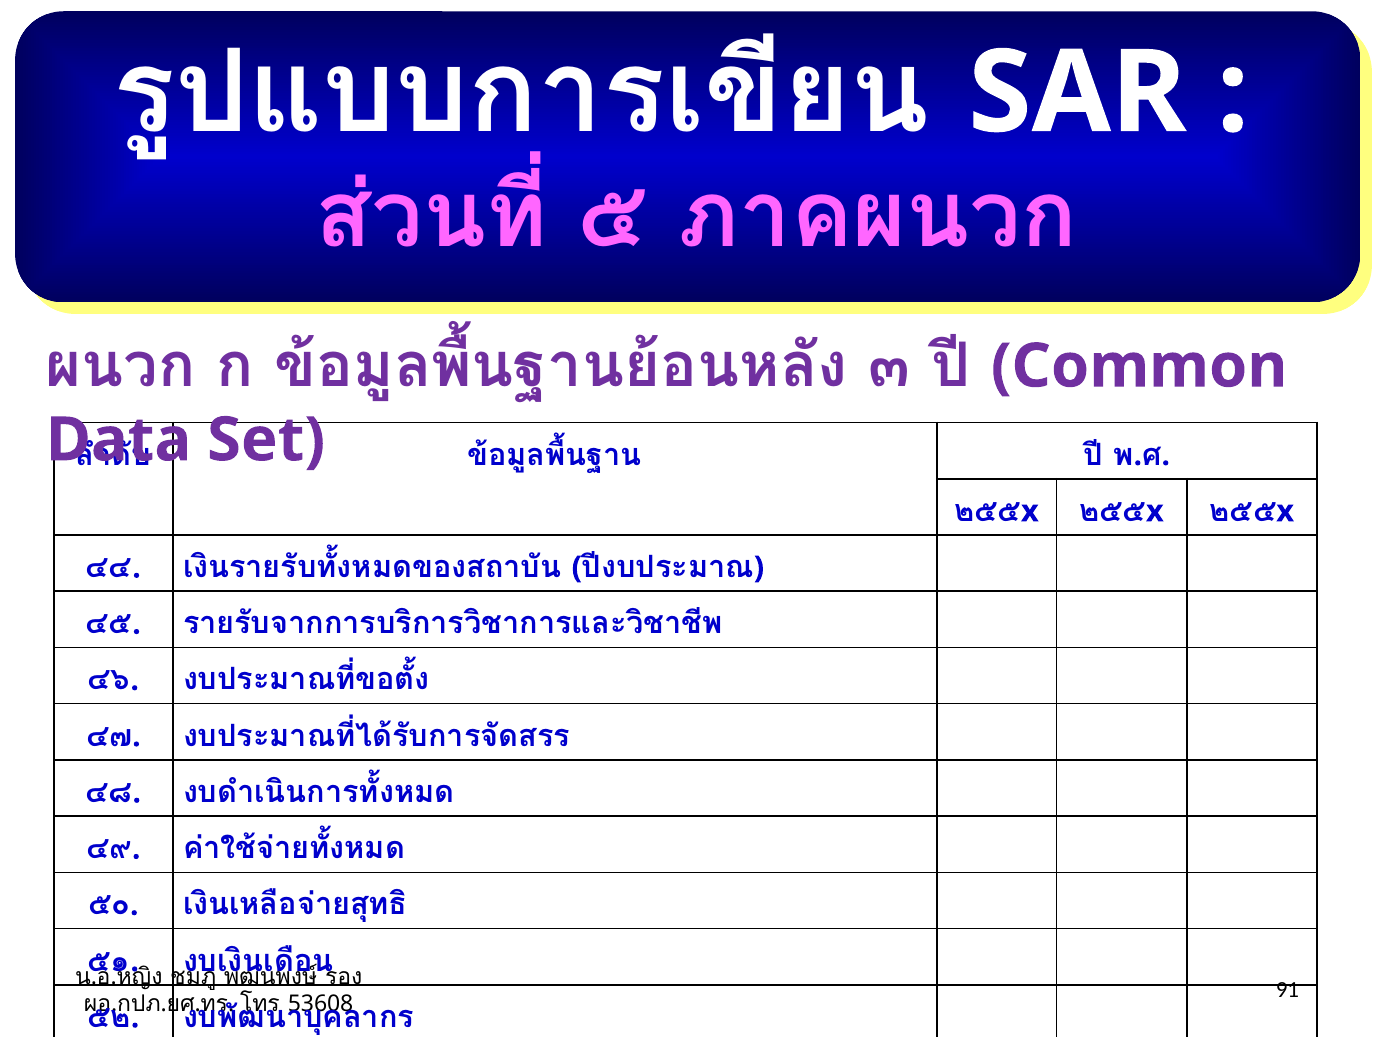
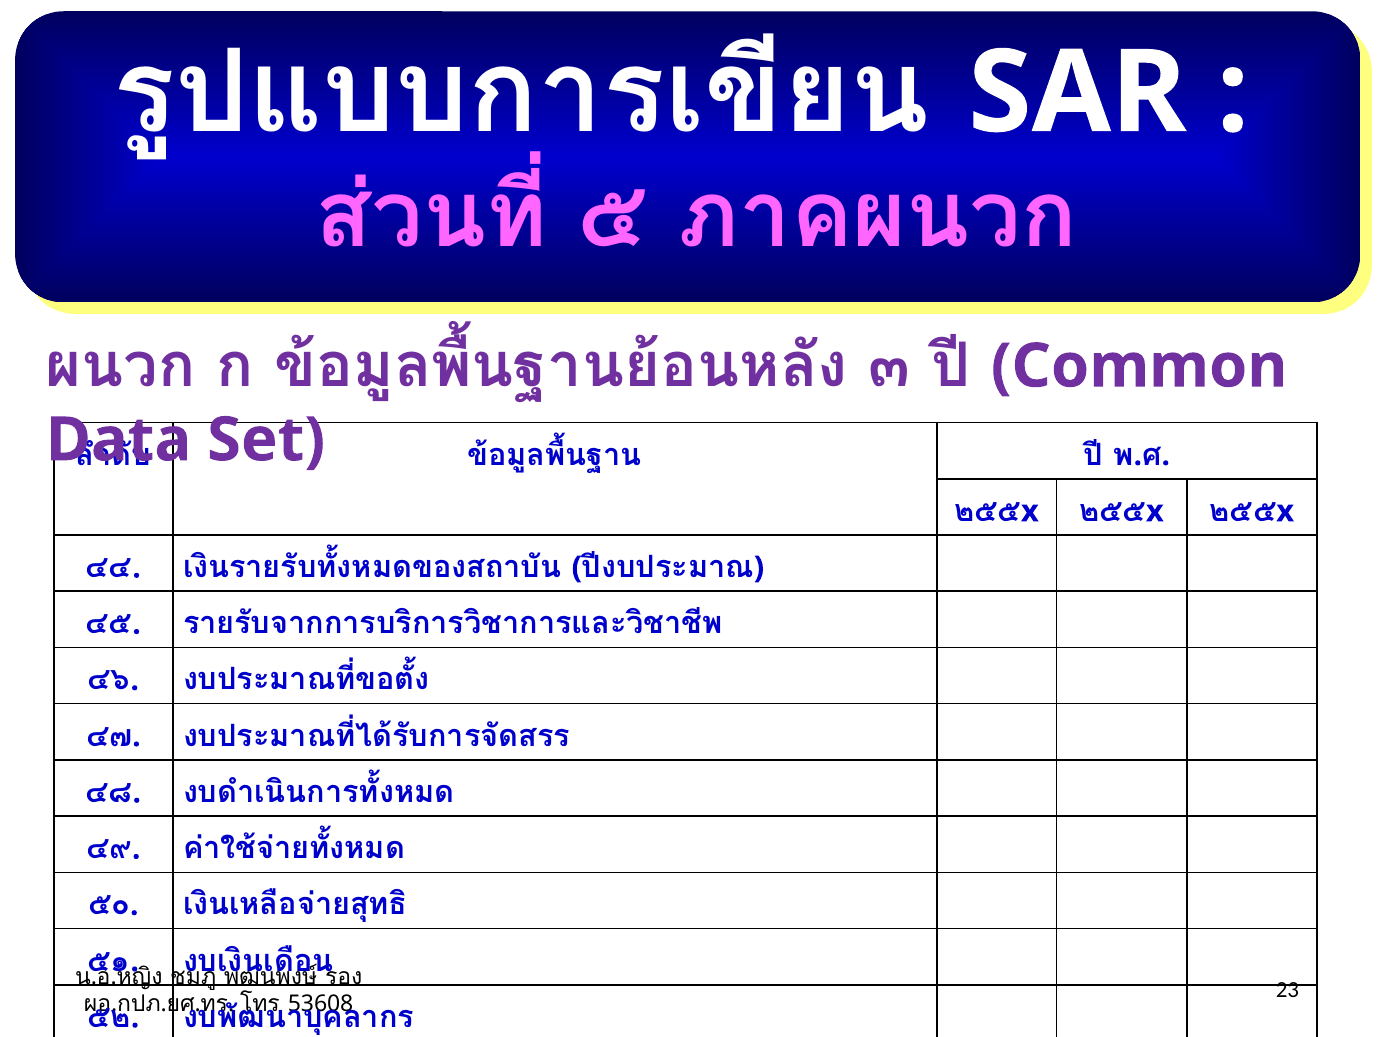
91: 91 -> 23 (1287, 990)
